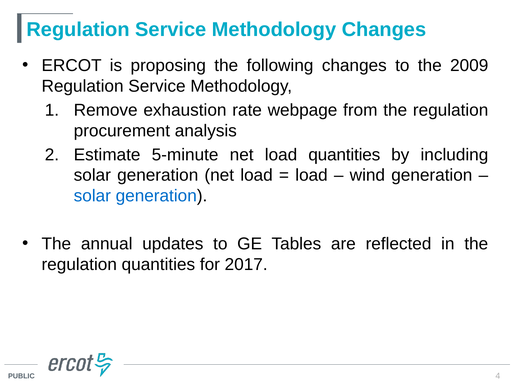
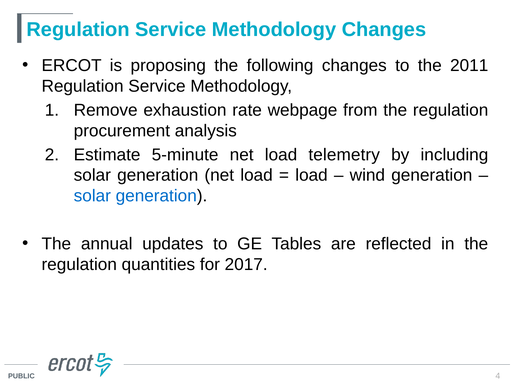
2009: 2009 -> 2011 (469, 66)
load quantities: quantities -> telemetry (344, 155)
